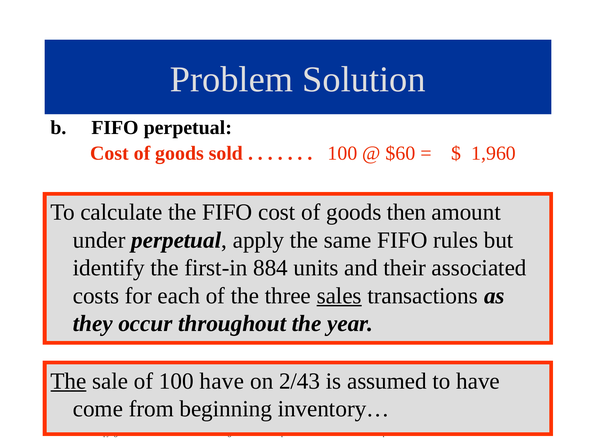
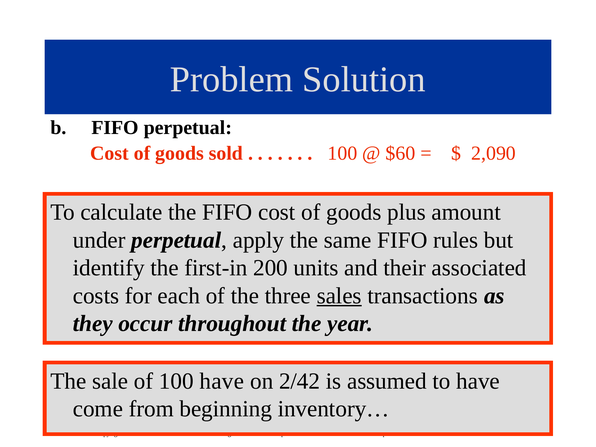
1,960: 1,960 -> 2,090 (494, 153)
then: then -> plus (406, 212)
884: 884 -> 200 (271, 268)
The underline: present -> none (69, 381)
2/43: 2/43 -> 2/42 (300, 381)
